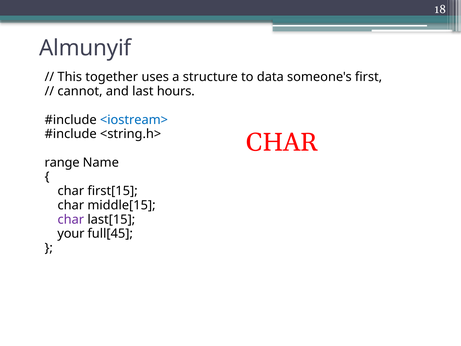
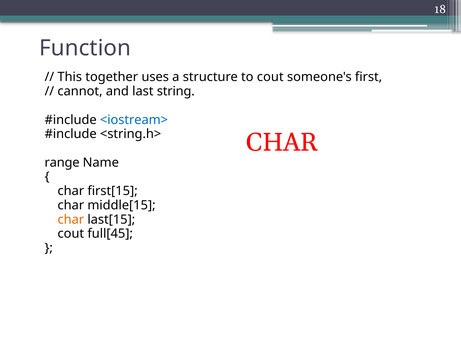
Almunyif: Almunyif -> Function (85, 48)
to data: data -> cout (270, 77)
hours: hours -> string (176, 91)
char colour: purple -> orange (71, 219)
your: your -> cout (71, 234)
